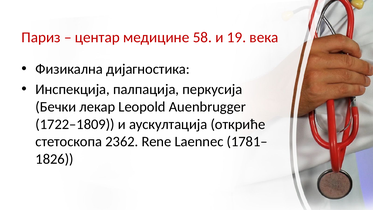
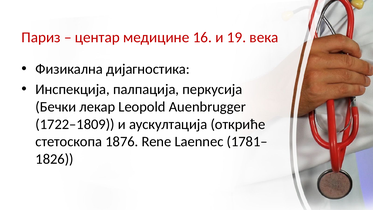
58: 58 -> 16 (202, 37)
2362: 2362 -> 1876 (122, 142)
